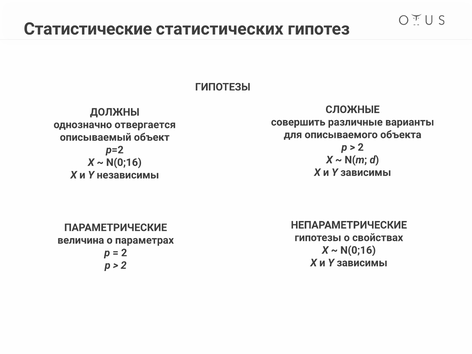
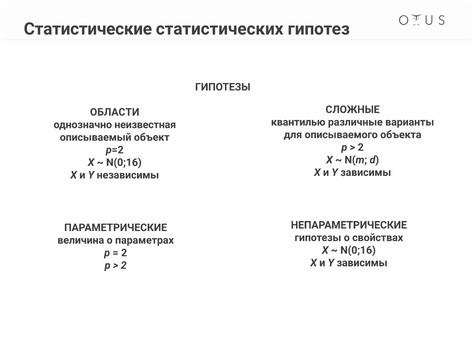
ДОЛЖНЫ: ДОЛЖНЫ -> ОБЛАСТИ (115, 112)
совершить: совершить -> квантилью (298, 122)
отвергается: отвергается -> неизвестная (145, 125)
